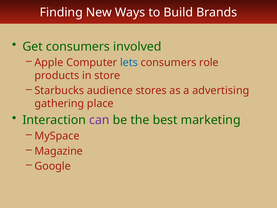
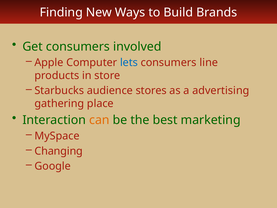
role: role -> line (209, 62)
can colour: purple -> orange (99, 120)
Magazine: Magazine -> Changing (59, 151)
